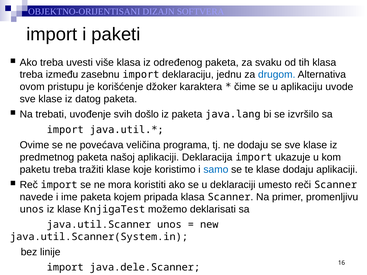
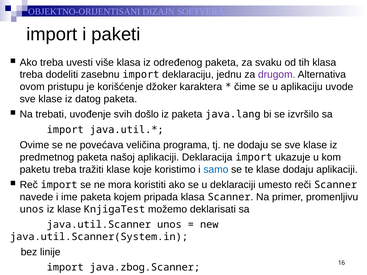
između: između -> dodeliti (62, 75)
drugom colour: blue -> purple (277, 75)
java.dele.Scanner: java.dele.Scanner -> java.zbog.Scanner (145, 267)
